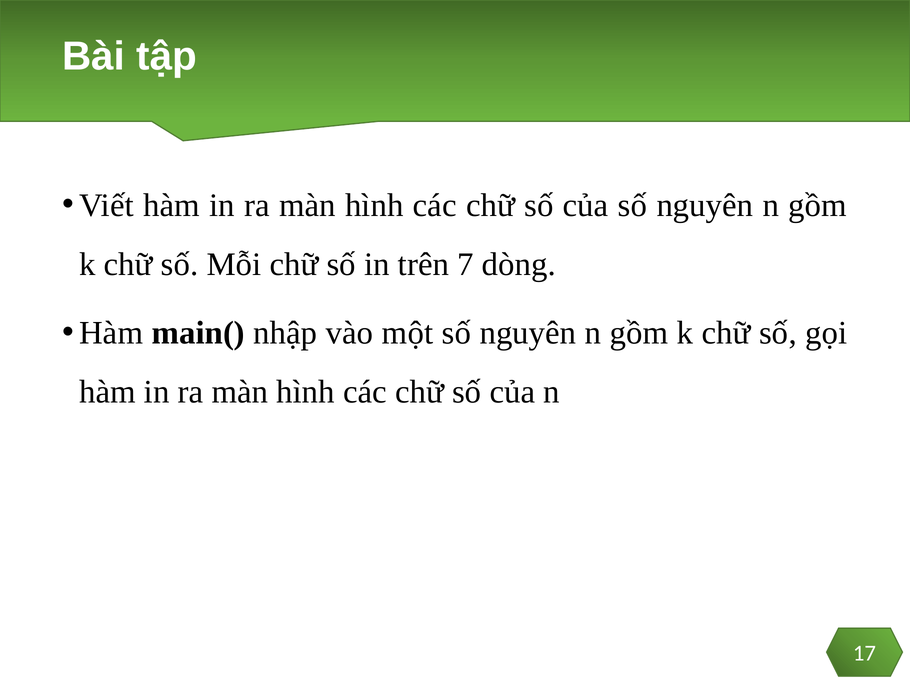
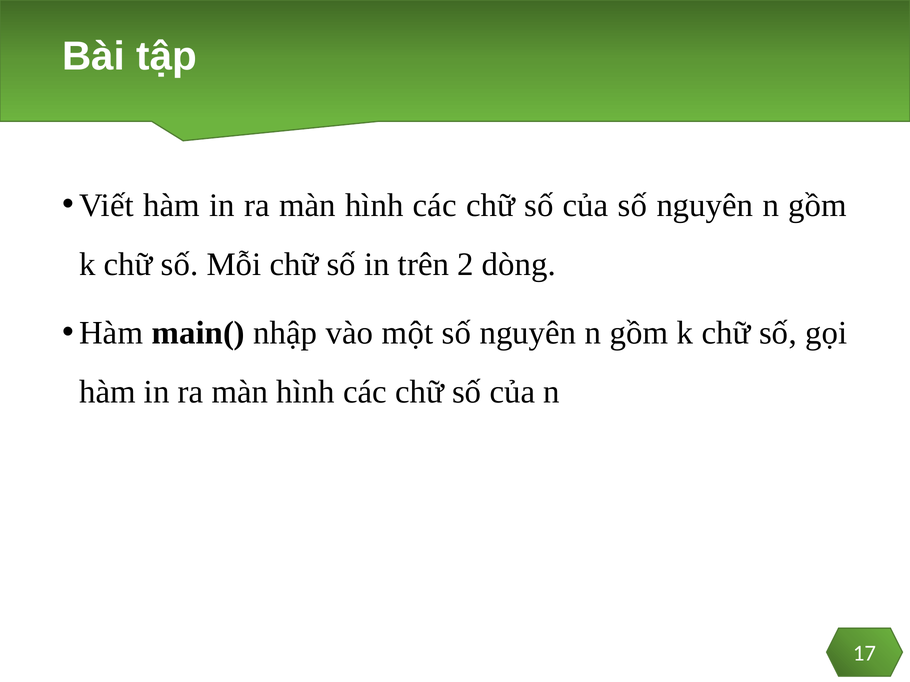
7: 7 -> 2 (466, 265)
